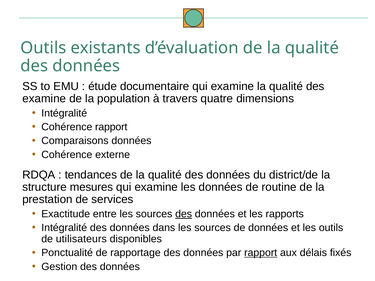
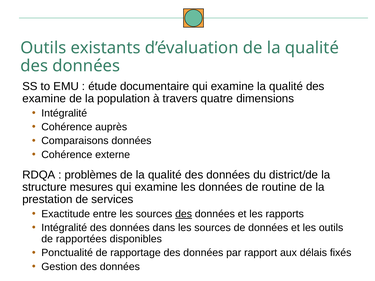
Cohérence rapport: rapport -> auprès (111, 127)
tendances: tendances -> problèmes (91, 175)
utilisateurs: utilisateurs -> rapportées (81, 239)
rapport underline: present -> none (261, 253)
